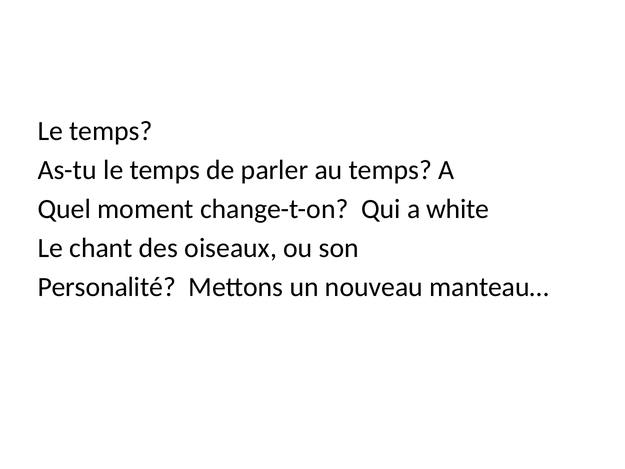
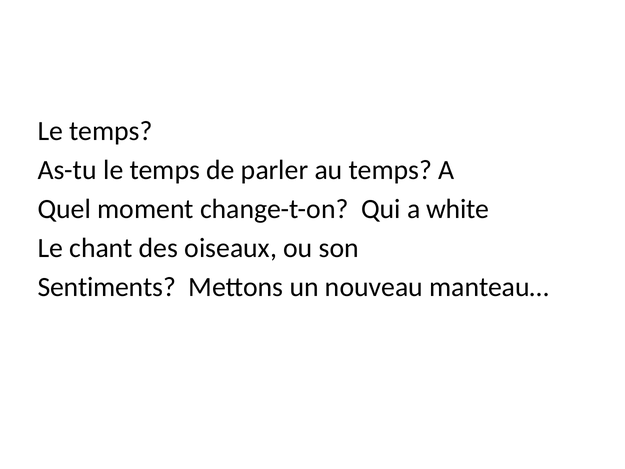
Personalité: Personalité -> Sentiments (107, 287)
